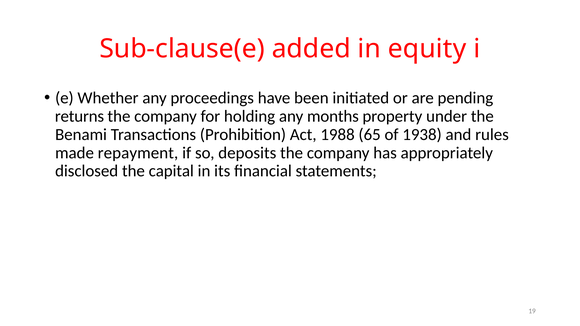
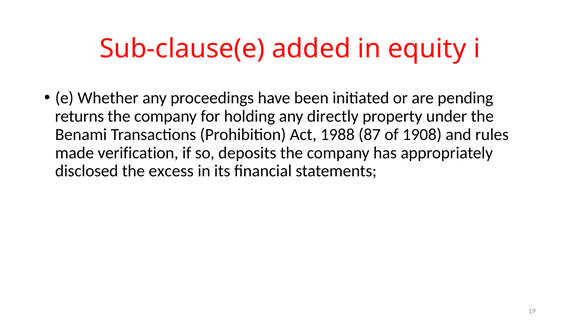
months: months -> directly (333, 116)
65: 65 -> 87 (370, 135)
1938: 1938 -> 1908 (422, 135)
repayment: repayment -> verification (138, 153)
capital: capital -> excess (171, 171)
